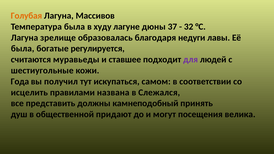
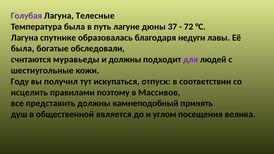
Голубая colour: orange -> purple (26, 16)
Массивов: Массивов -> Телесные (95, 16)
худу: худу -> путь (102, 27)
32: 32 -> 72 (189, 27)
зрелище: зрелище -> спутнике (58, 38)
регулируется: регулируется -> обследовали (98, 49)
и ставшее: ставшее -> должны (125, 60)
Года: Года -> Году (20, 82)
самом: самом -> отпуск (156, 82)
названа: названа -> поэтому (113, 92)
Слежался: Слежался -> Массивов (159, 92)
придают: придают -> является (114, 114)
могут: могут -> углом (165, 114)
